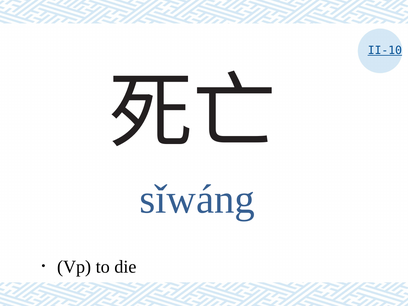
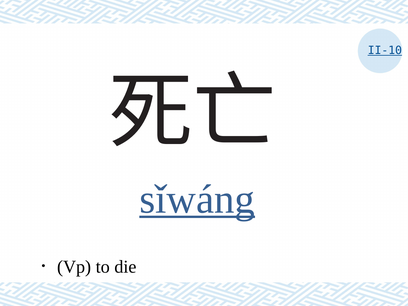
sǐwáng underline: none -> present (197, 199)
